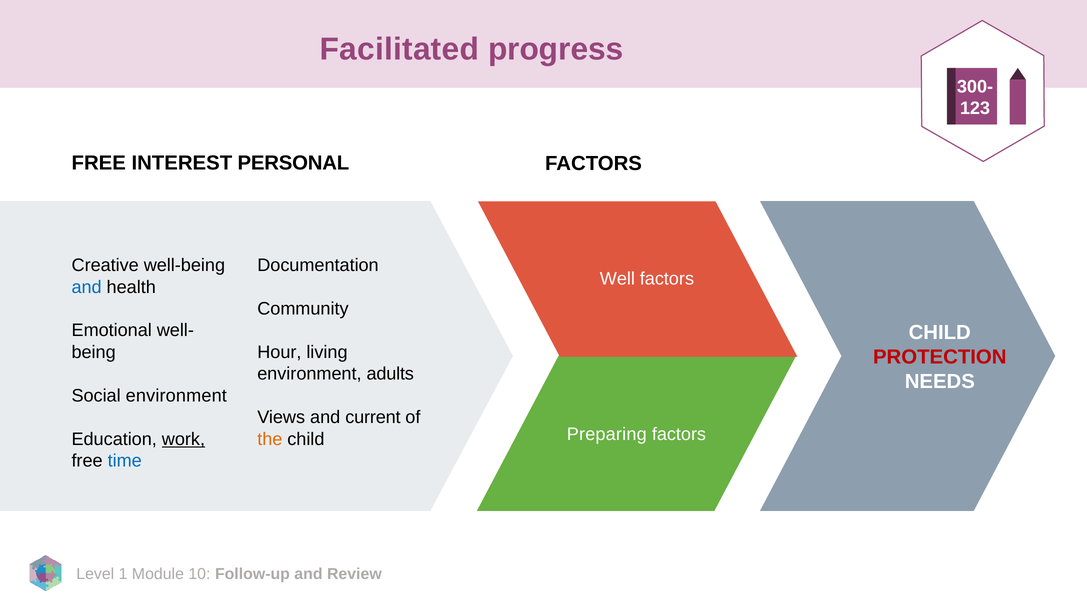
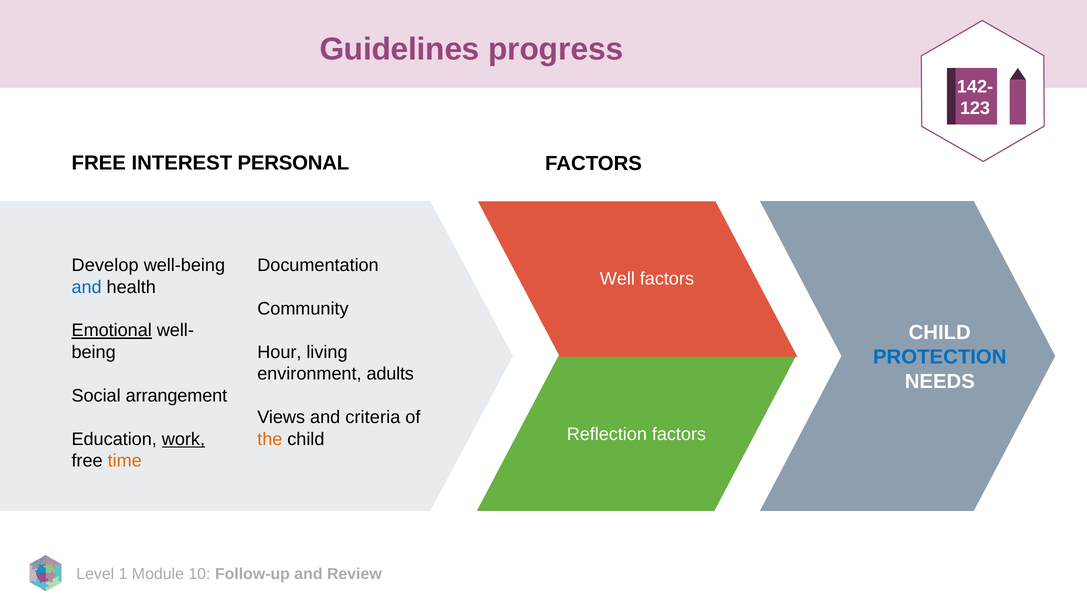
Facilitated: Facilitated -> Guidelines (400, 49)
300-: 300- -> 142- (975, 87)
Creative: Creative -> Develop (105, 266)
Emotional underline: none -> present (112, 331)
PROTECTION colour: red -> blue (940, 357)
Social environment: environment -> arrangement (176, 396)
current: current -> criteria (373, 418)
Preparing: Preparing -> Reflection (607, 435)
time colour: blue -> orange (125, 461)
